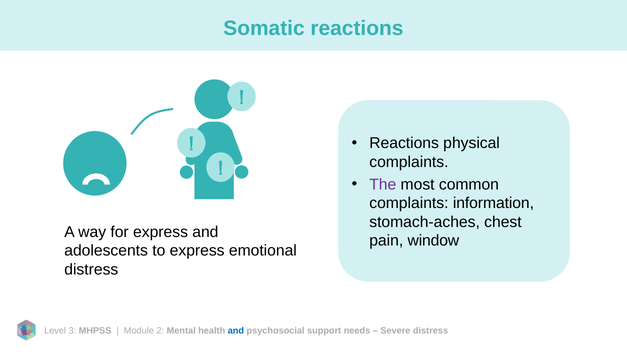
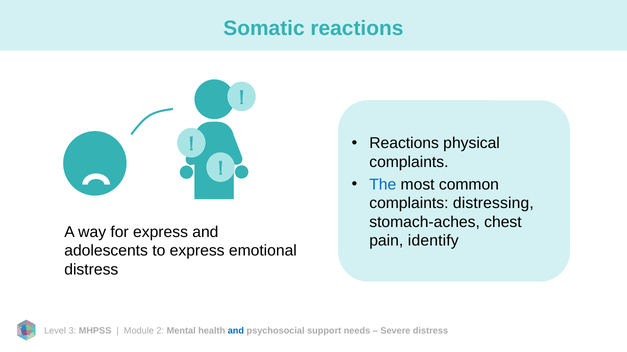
The colour: purple -> blue (383, 185)
information: information -> distressing (493, 204)
window: window -> identify (433, 241)
